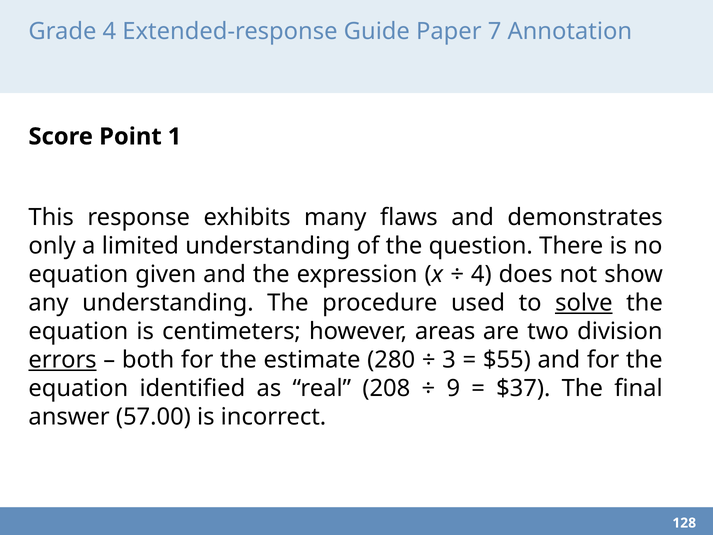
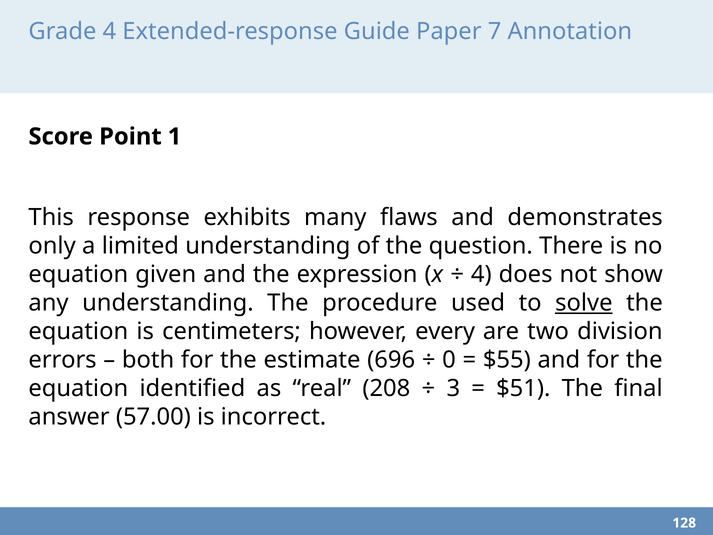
areas: areas -> every (445, 331)
errors underline: present -> none (63, 360)
280: 280 -> 696 (391, 360)
3: 3 -> 0 (449, 360)
9: 9 -> 3 (453, 388)
$37: $37 -> $51 (523, 388)
